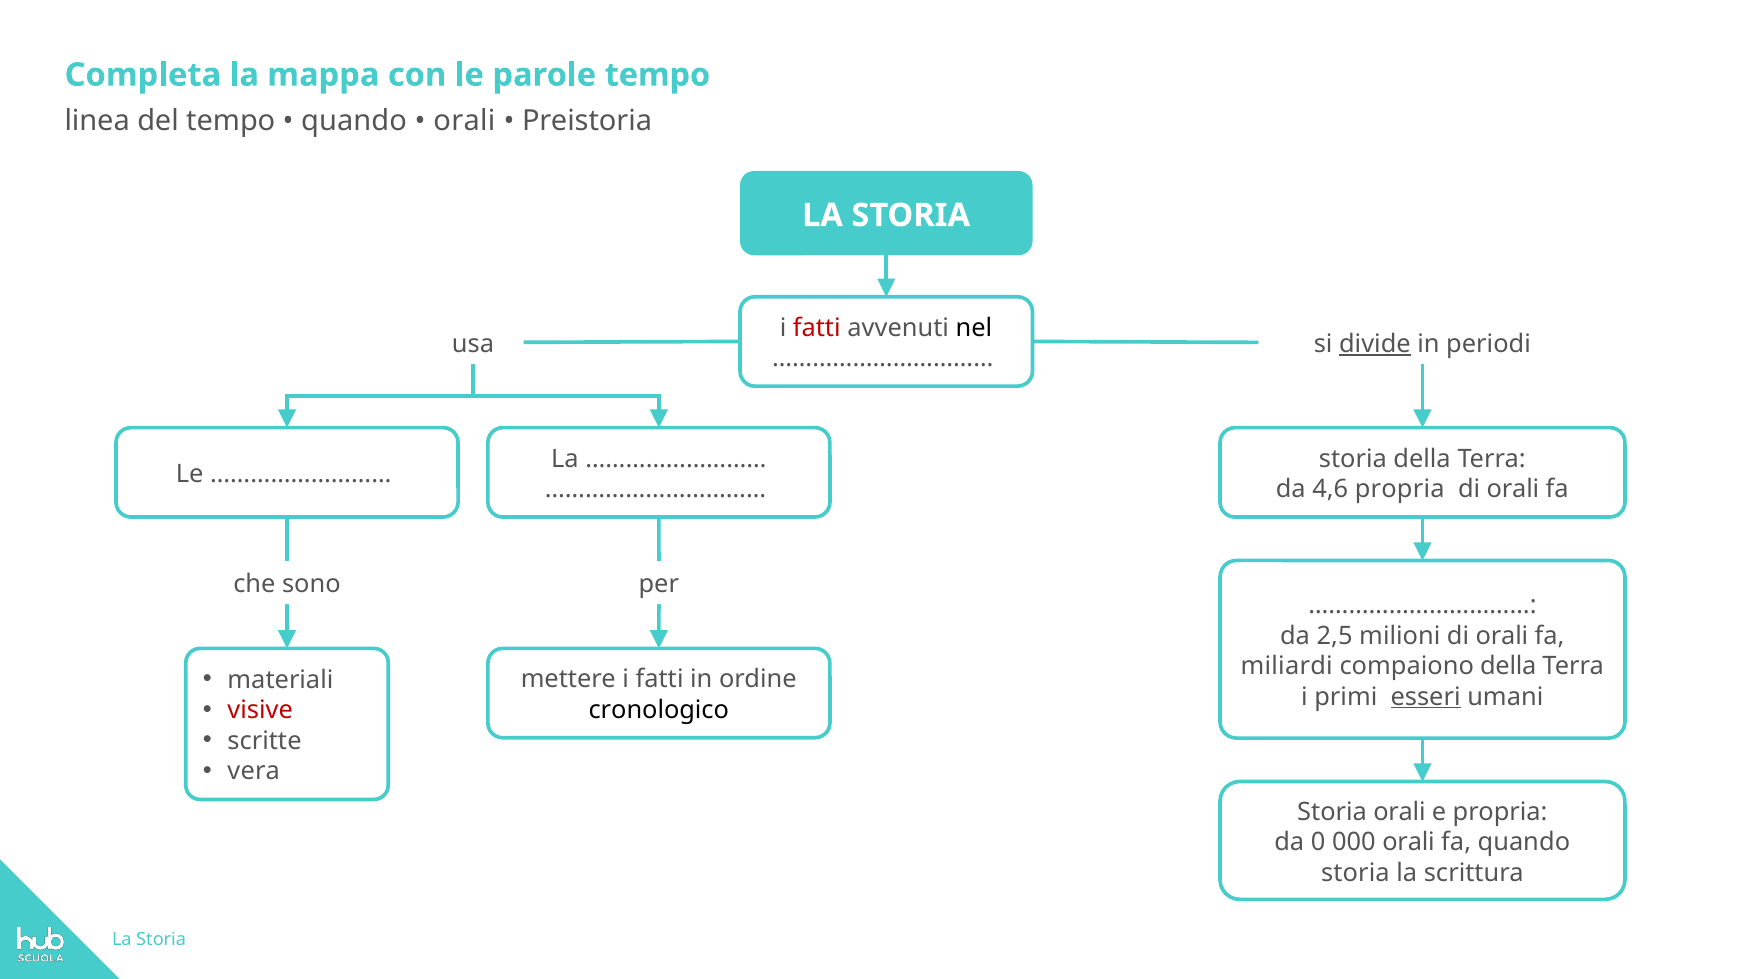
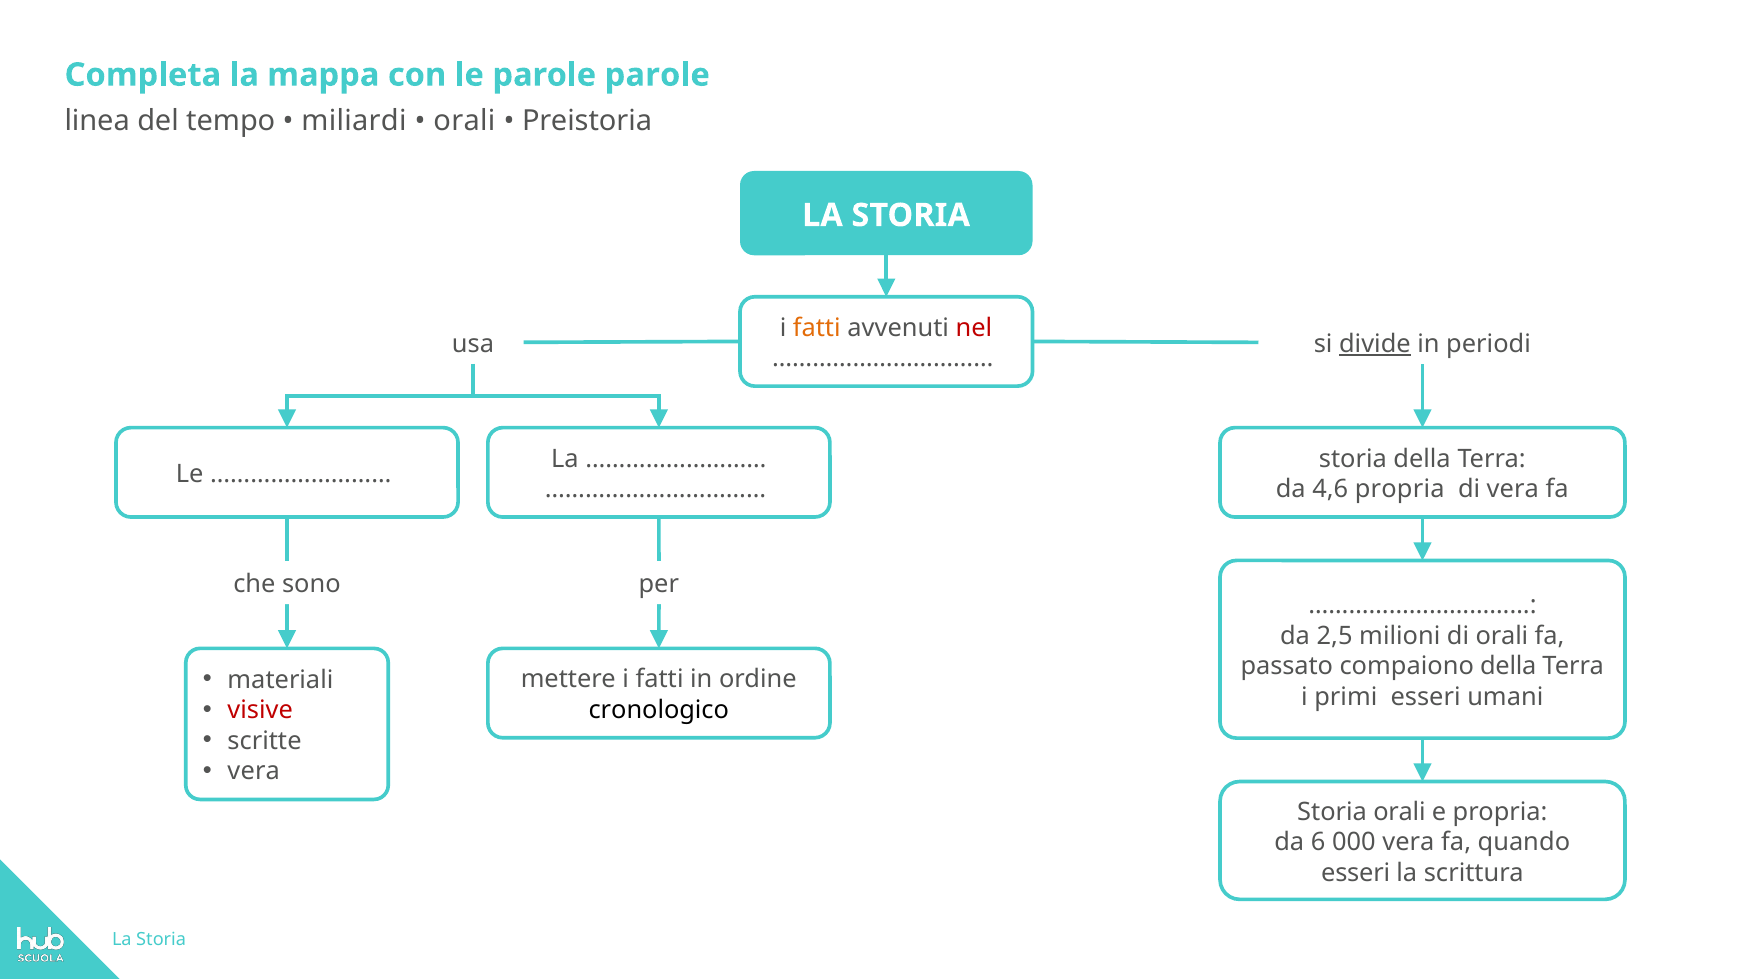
parole tempo: tempo -> parole (657, 75)
quando: quando -> miliardi (354, 121)
fatti colour: red -> orange (817, 328)
nel colour: black -> red (974, 328)
orali: orali -> vera (1513, 489)
miliardi: miliardi -> passato (1287, 666)
esseri underline: present -> none (1426, 697)
0: 0 -> 6 (1318, 842)
000 orali: orali -> vera (1408, 842)
storia: storia -> esseri (1356, 873)
